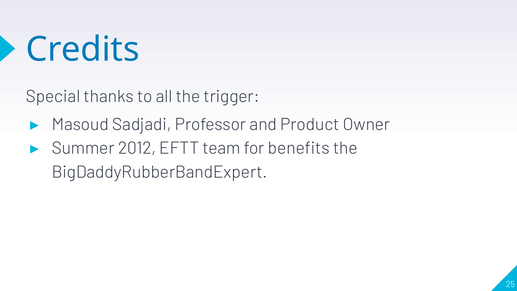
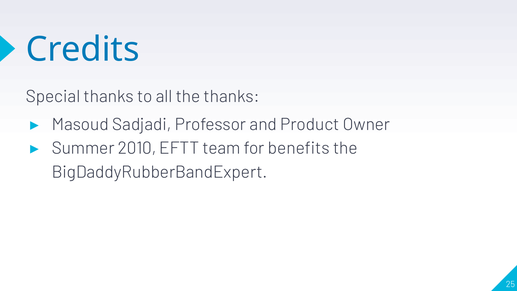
the trigger: trigger -> thanks (232, 96)
2012: 2012 -> 2010 (137, 148)
